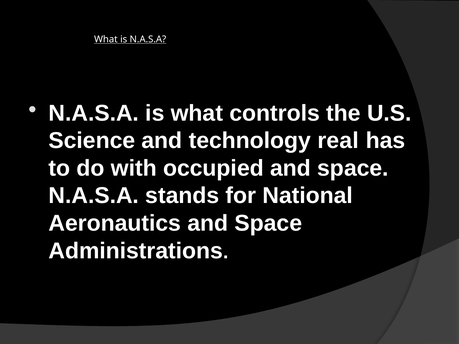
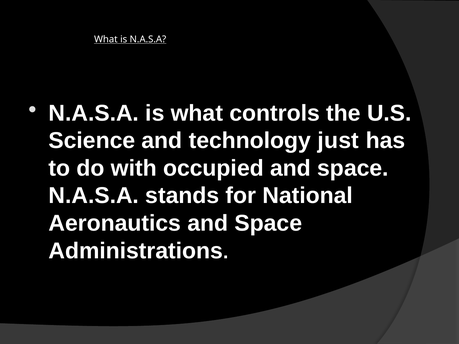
real: real -> just (338, 141)
